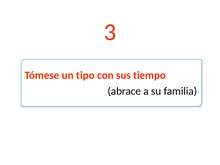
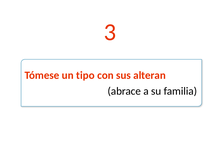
tiempo: tiempo -> alteran (150, 75)
